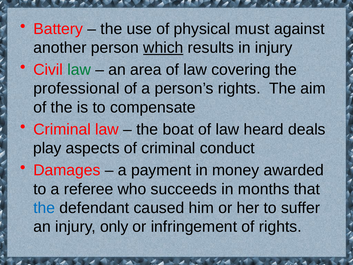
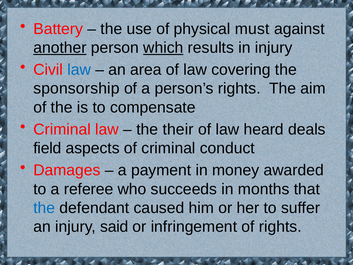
another underline: none -> present (60, 48)
law colour: green -> blue (79, 70)
professional: professional -> sponsorship (76, 88)
boat: boat -> their (178, 129)
play: play -> field (47, 148)
only: only -> said (114, 227)
